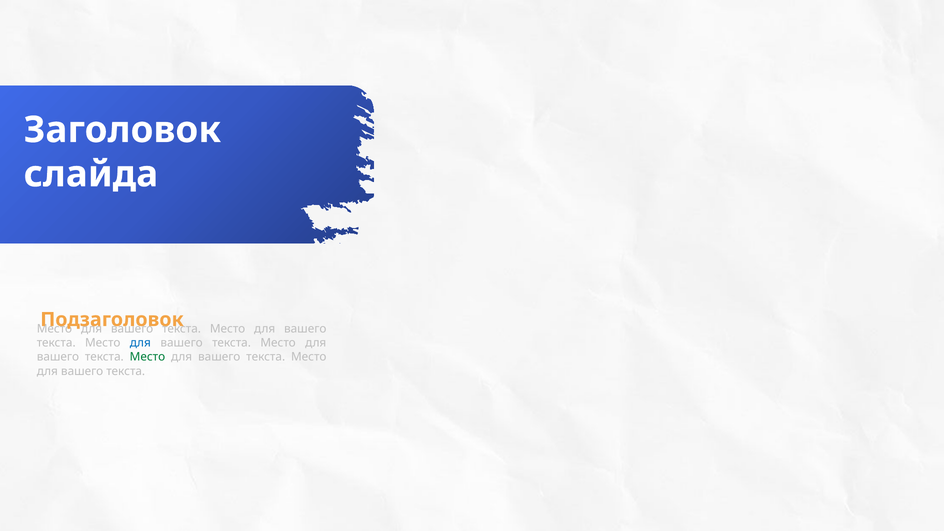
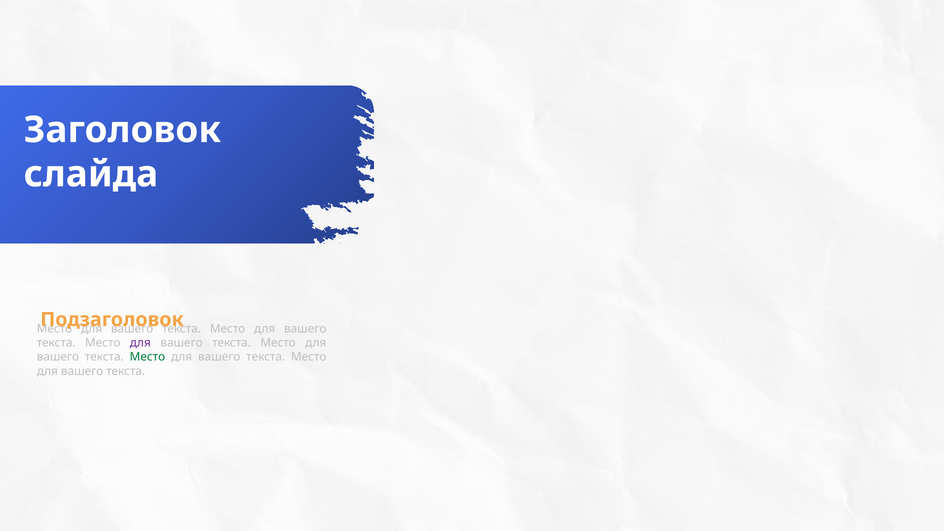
для colour: blue -> purple (140, 343)
